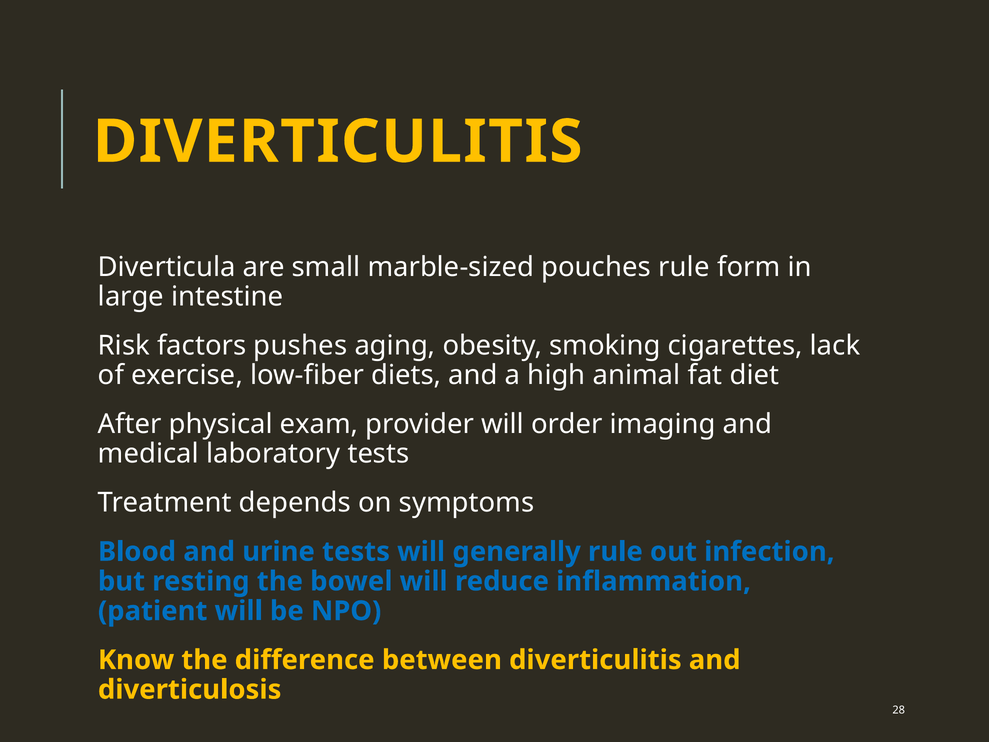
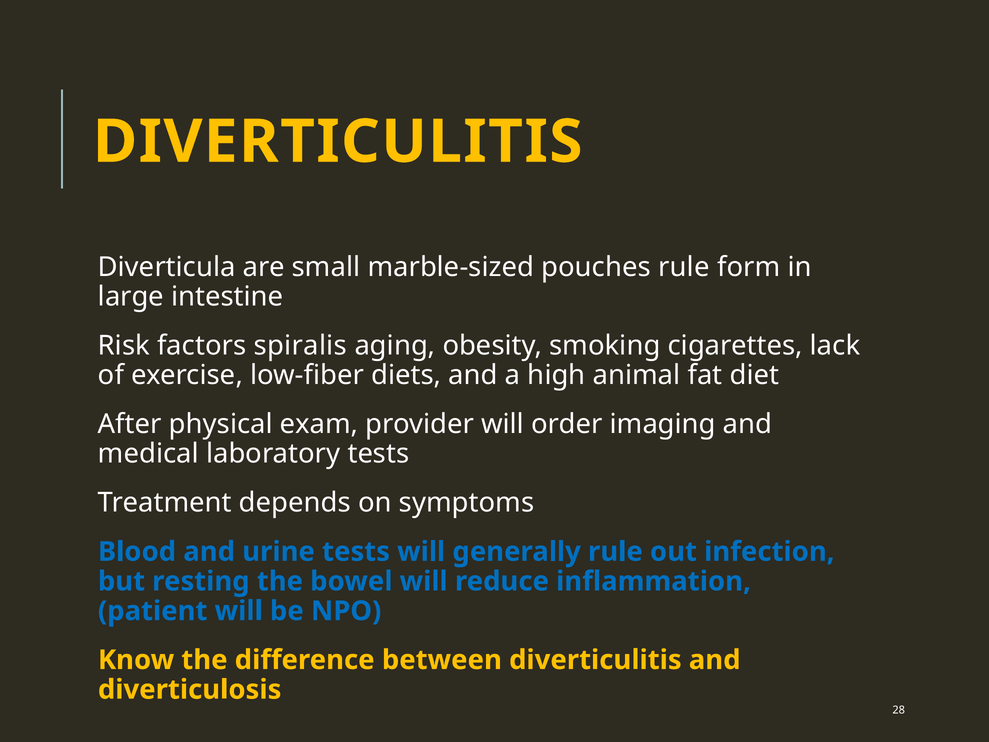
pushes: pushes -> spiralis (300, 345)
